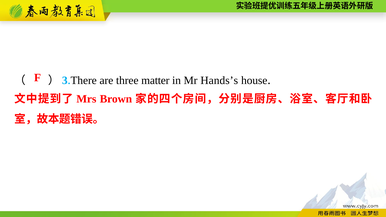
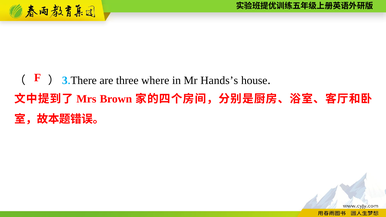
matter: matter -> where (155, 80)
